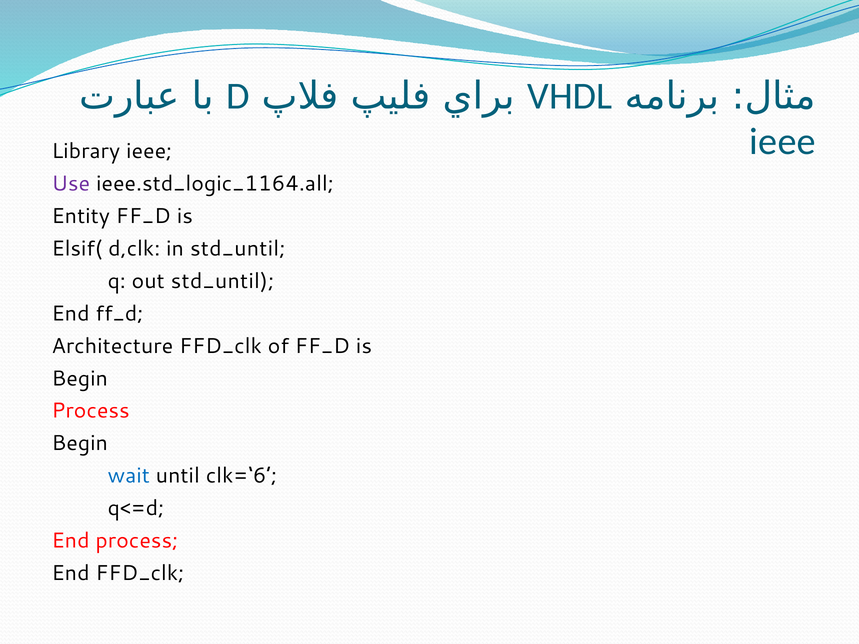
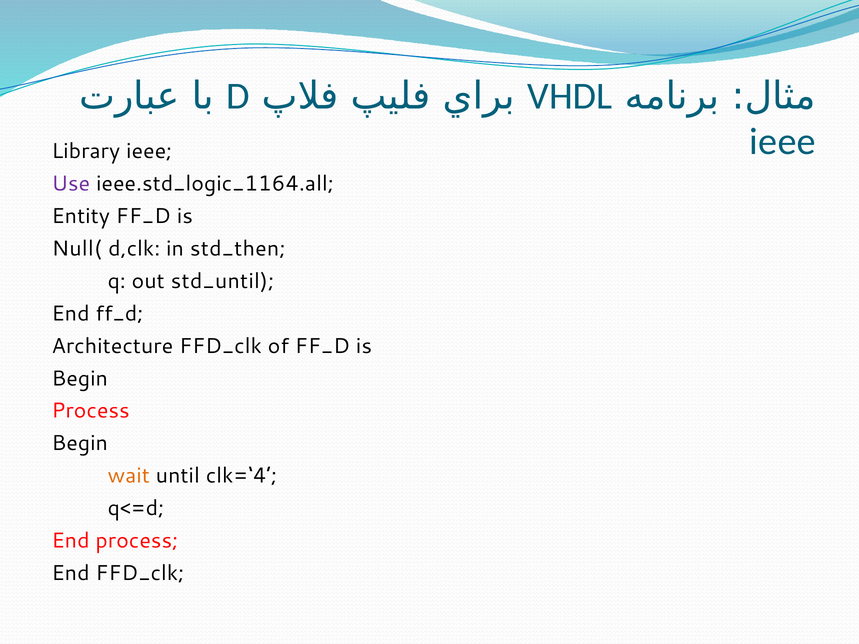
Elsif(: Elsif( -> Null( (77, 249)
in std_until: std_until -> std_then (238, 249)
wait colour: blue -> orange (129, 476)
clk=‘6: clk=‘6 -> clk=‘4 (241, 476)
